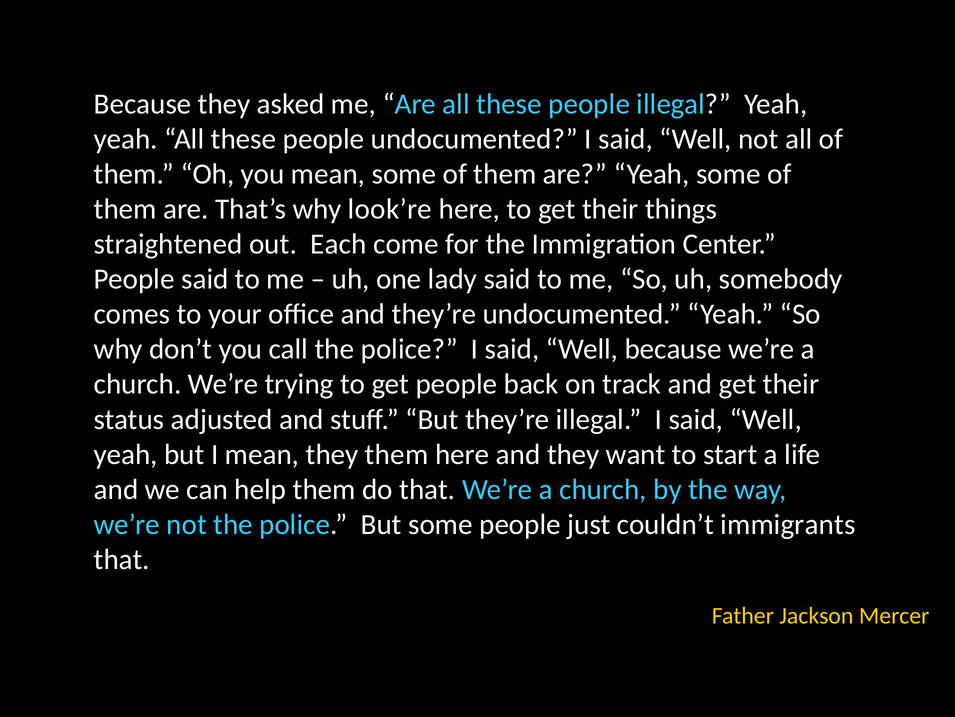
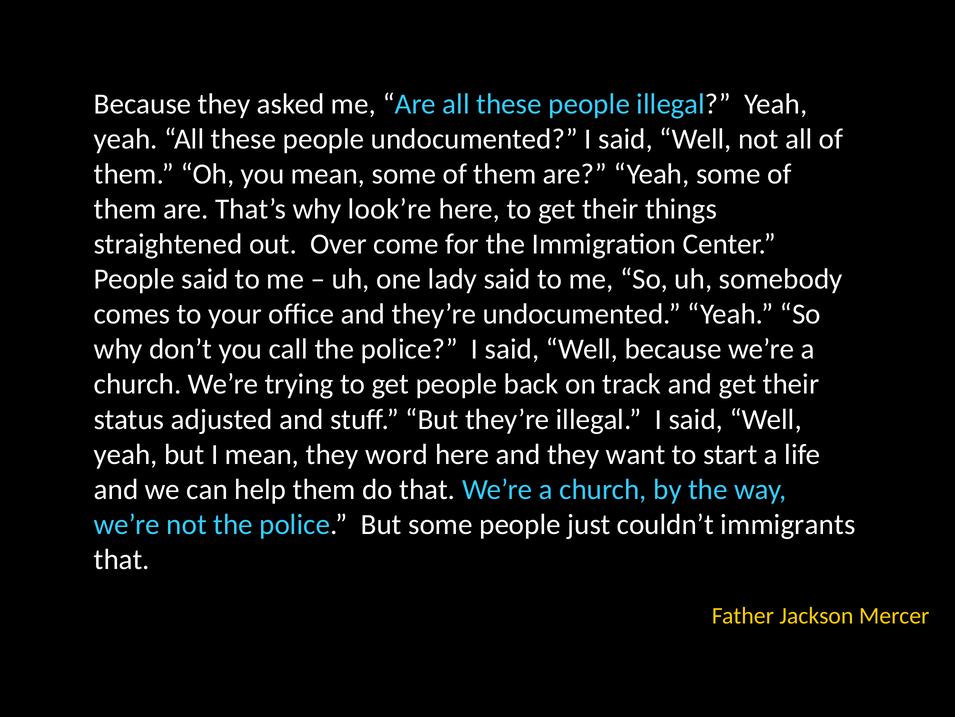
Each: Each -> Over (339, 244)
they them: them -> word (397, 454)
